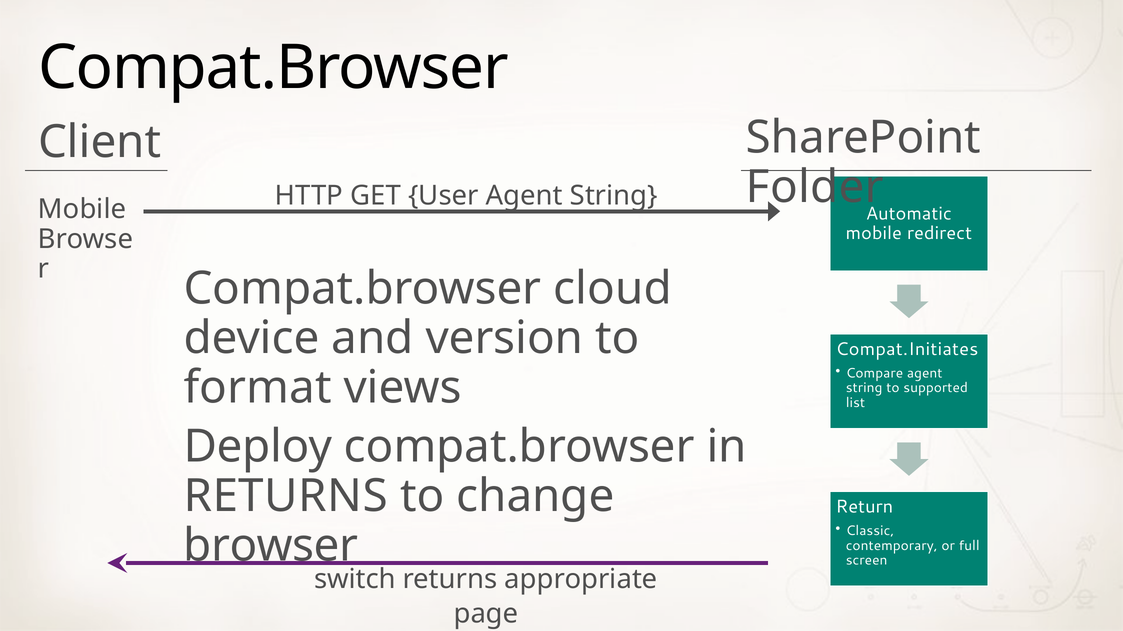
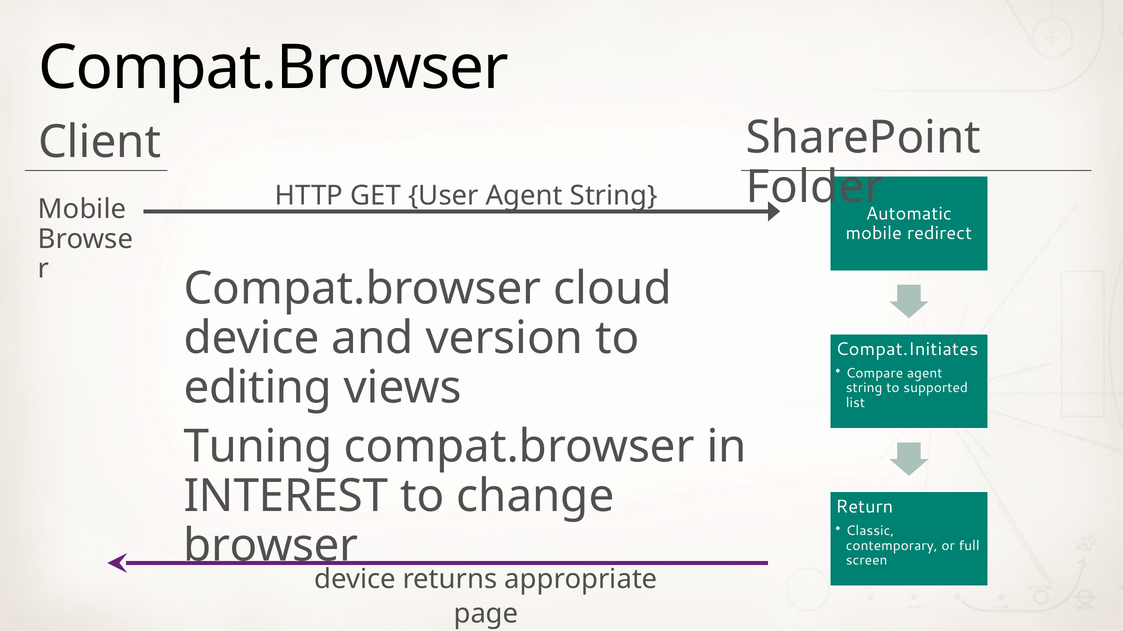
format: format -> editing (258, 388)
Deploy: Deploy -> Tuning (258, 447)
RETURNS: RETURNS -> INTEREST (286, 496)
switch: switch -> device (355, 580)
